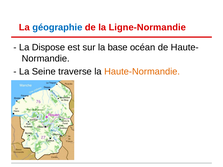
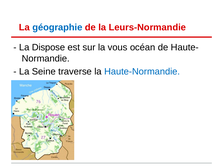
Ligne-Normandie: Ligne-Normandie -> Leurs-Normandie (147, 27)
base: base -> vous (118, 47)
Haute-Normandie colour: orange -> blue (142, 72)
